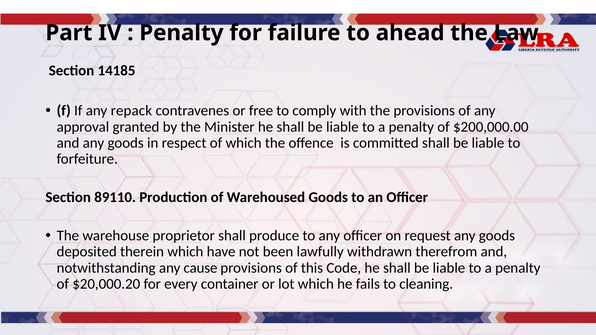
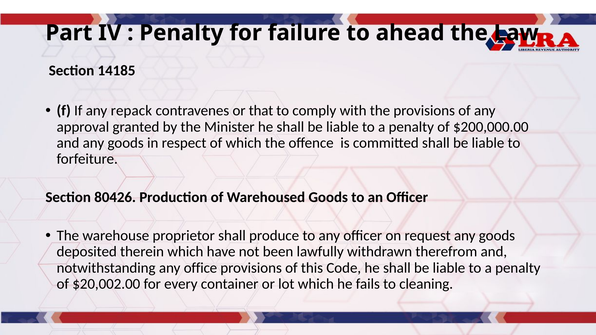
free: free -> that (261, 111)
89110: 89110 -> 80426 (115, 197)
cause: cause -> office (200, 268)
$20,000.20: $20,000.20 -> $20,002.00 (106, 284)
